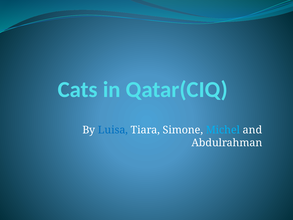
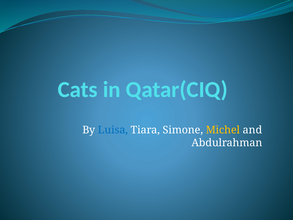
Michel colour: light blue -> yellow (223, 130)
